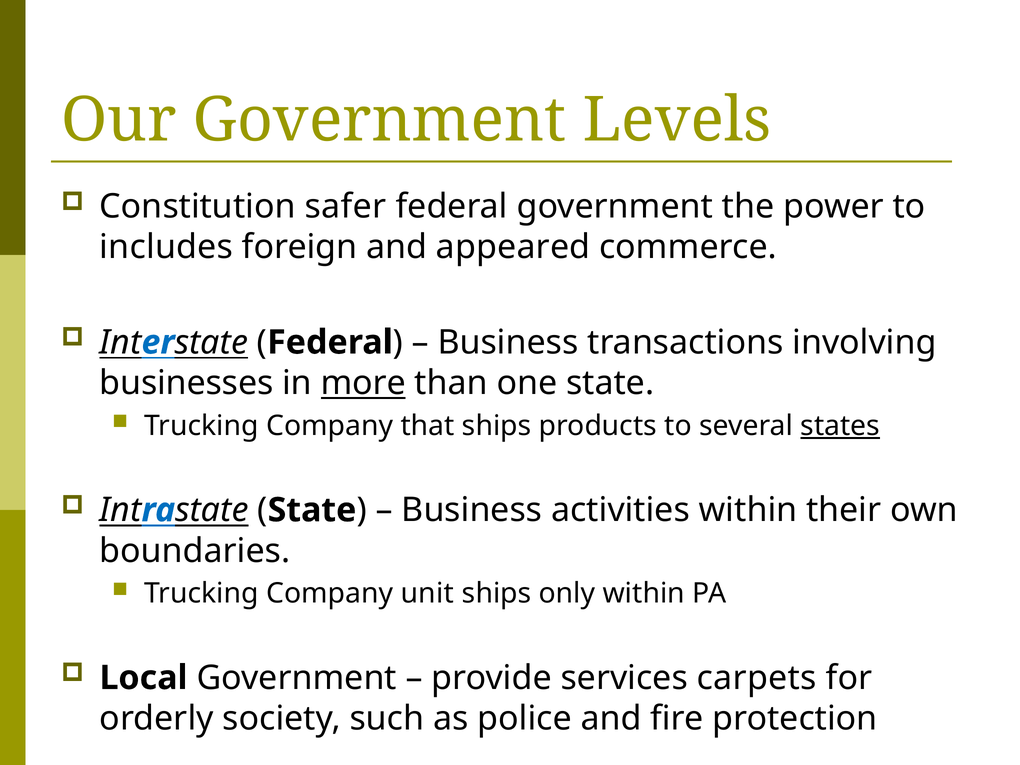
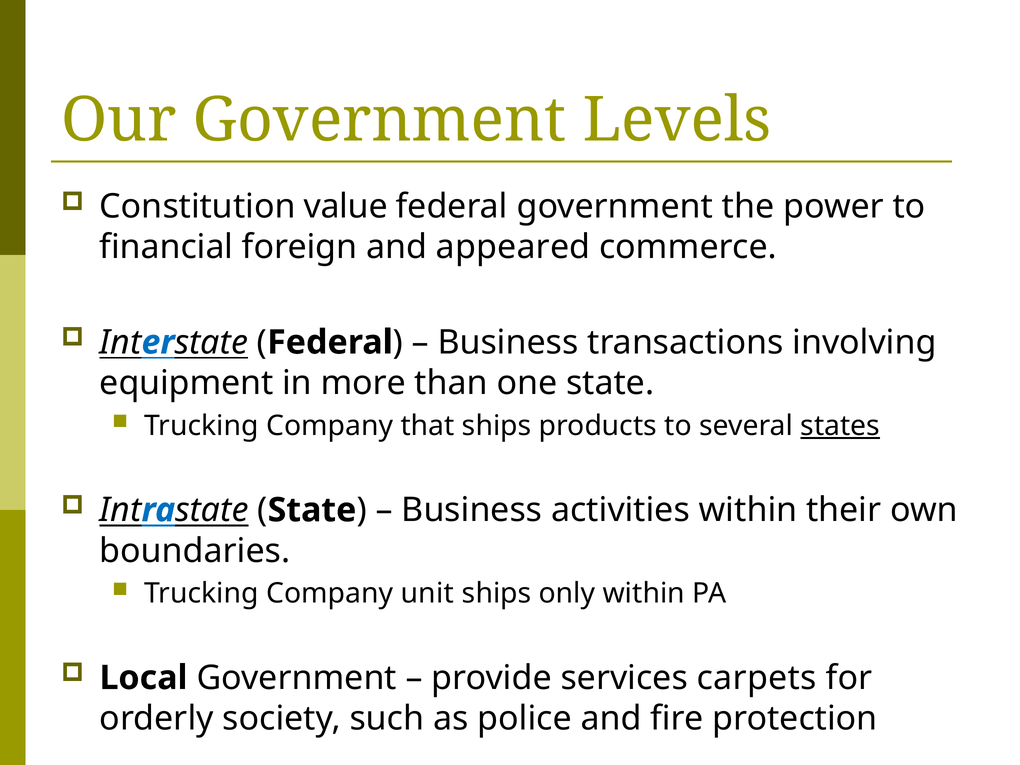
safer: safer -> value (346, 206)
includes: includes -> financial (166, 247)
businesses: businesses -> equipment (186, 383)
more underline: present -> none (363, 383)
